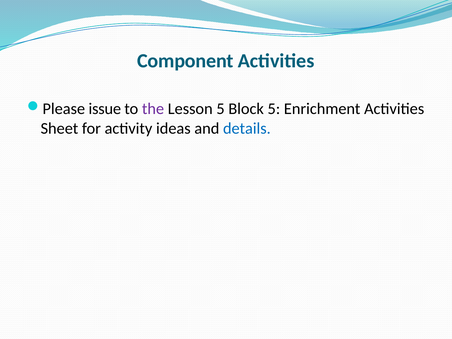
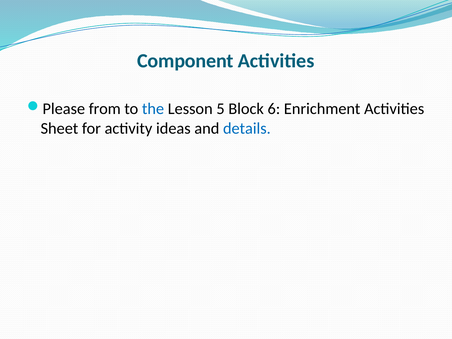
issue: issue -> from (105, 109)
the colour: purple -> blue (153, 109)
Block 5: 5 -> 6 (274, 109)
